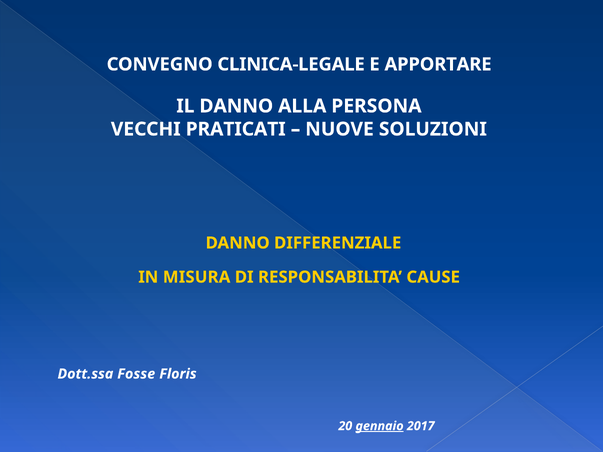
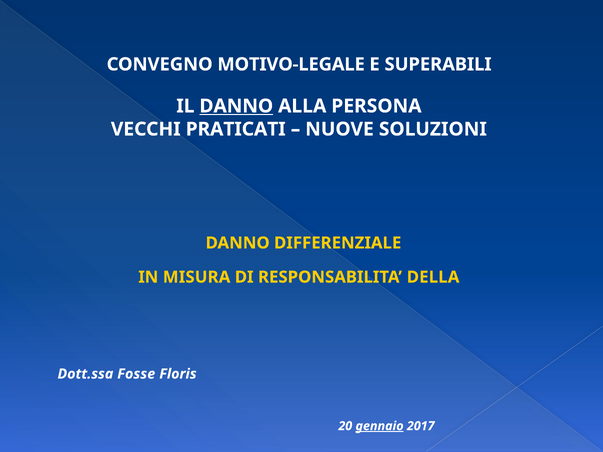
CLINICA-LEGALE: CLINICA-LEGALE -> MOTIVO-LEGALE (291, 64)
APPORTARE: APPORTARE -> SUPERABILI (438, 64)
DANNO underline: none -> present (236, 106)
CAUSE: CAUSE -> DELLA (433, 277)
